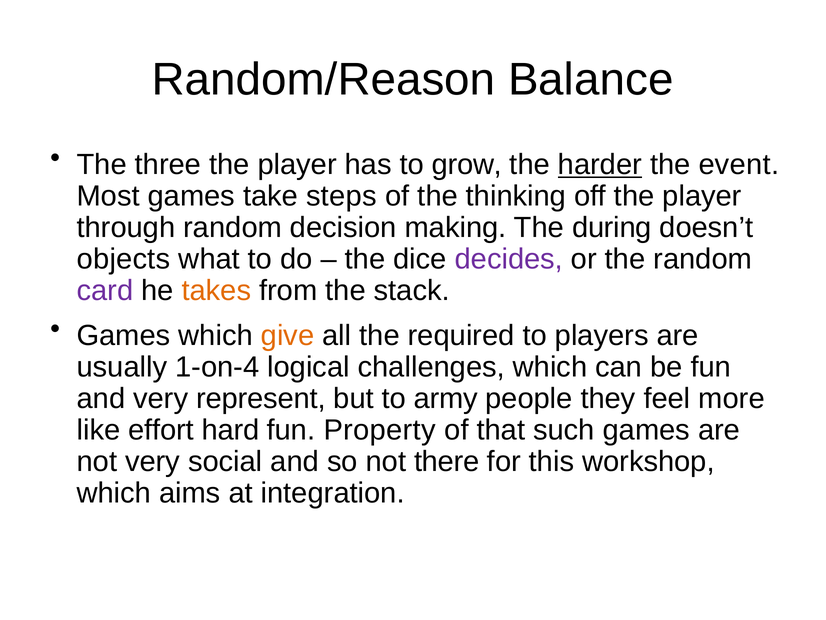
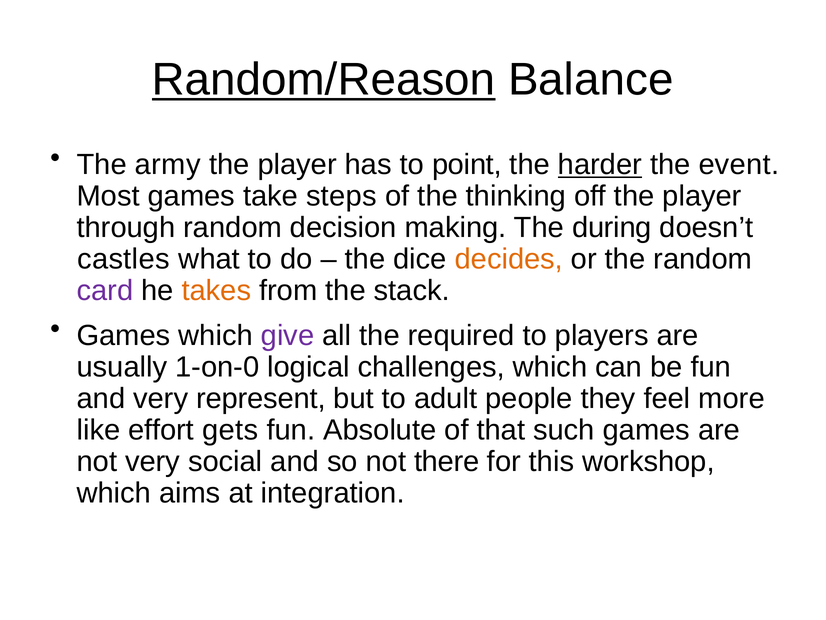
Random/Reason underline: none -> present (324, 80)
three: three -> army (168, 164)
grow: grow -> point (467, 164)
objects: objects -> castles (123, 259)
decides colour: purple -> orange (509, 259)
give colour: orange -> purple (288, 335)
1-on-4: 1-on-4 -> 1-on-0 (217, 367)
army: army -> adult (446, 398)
hard: hard -> gets (230, 430)
Property: Property -> Absolute (380, 430)
